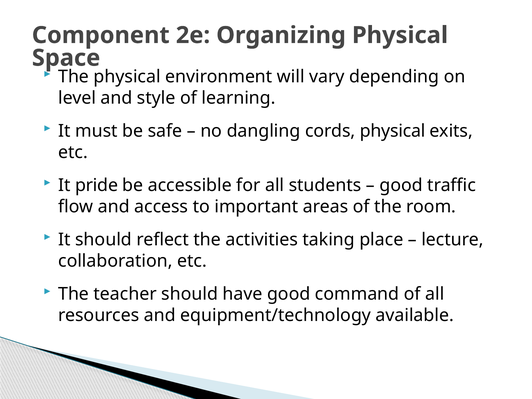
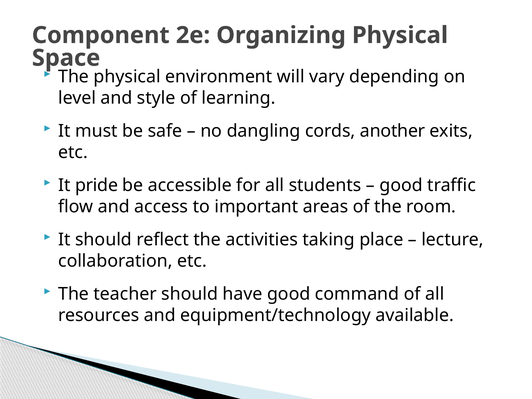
cords physical: physical -> another (393, 131)
